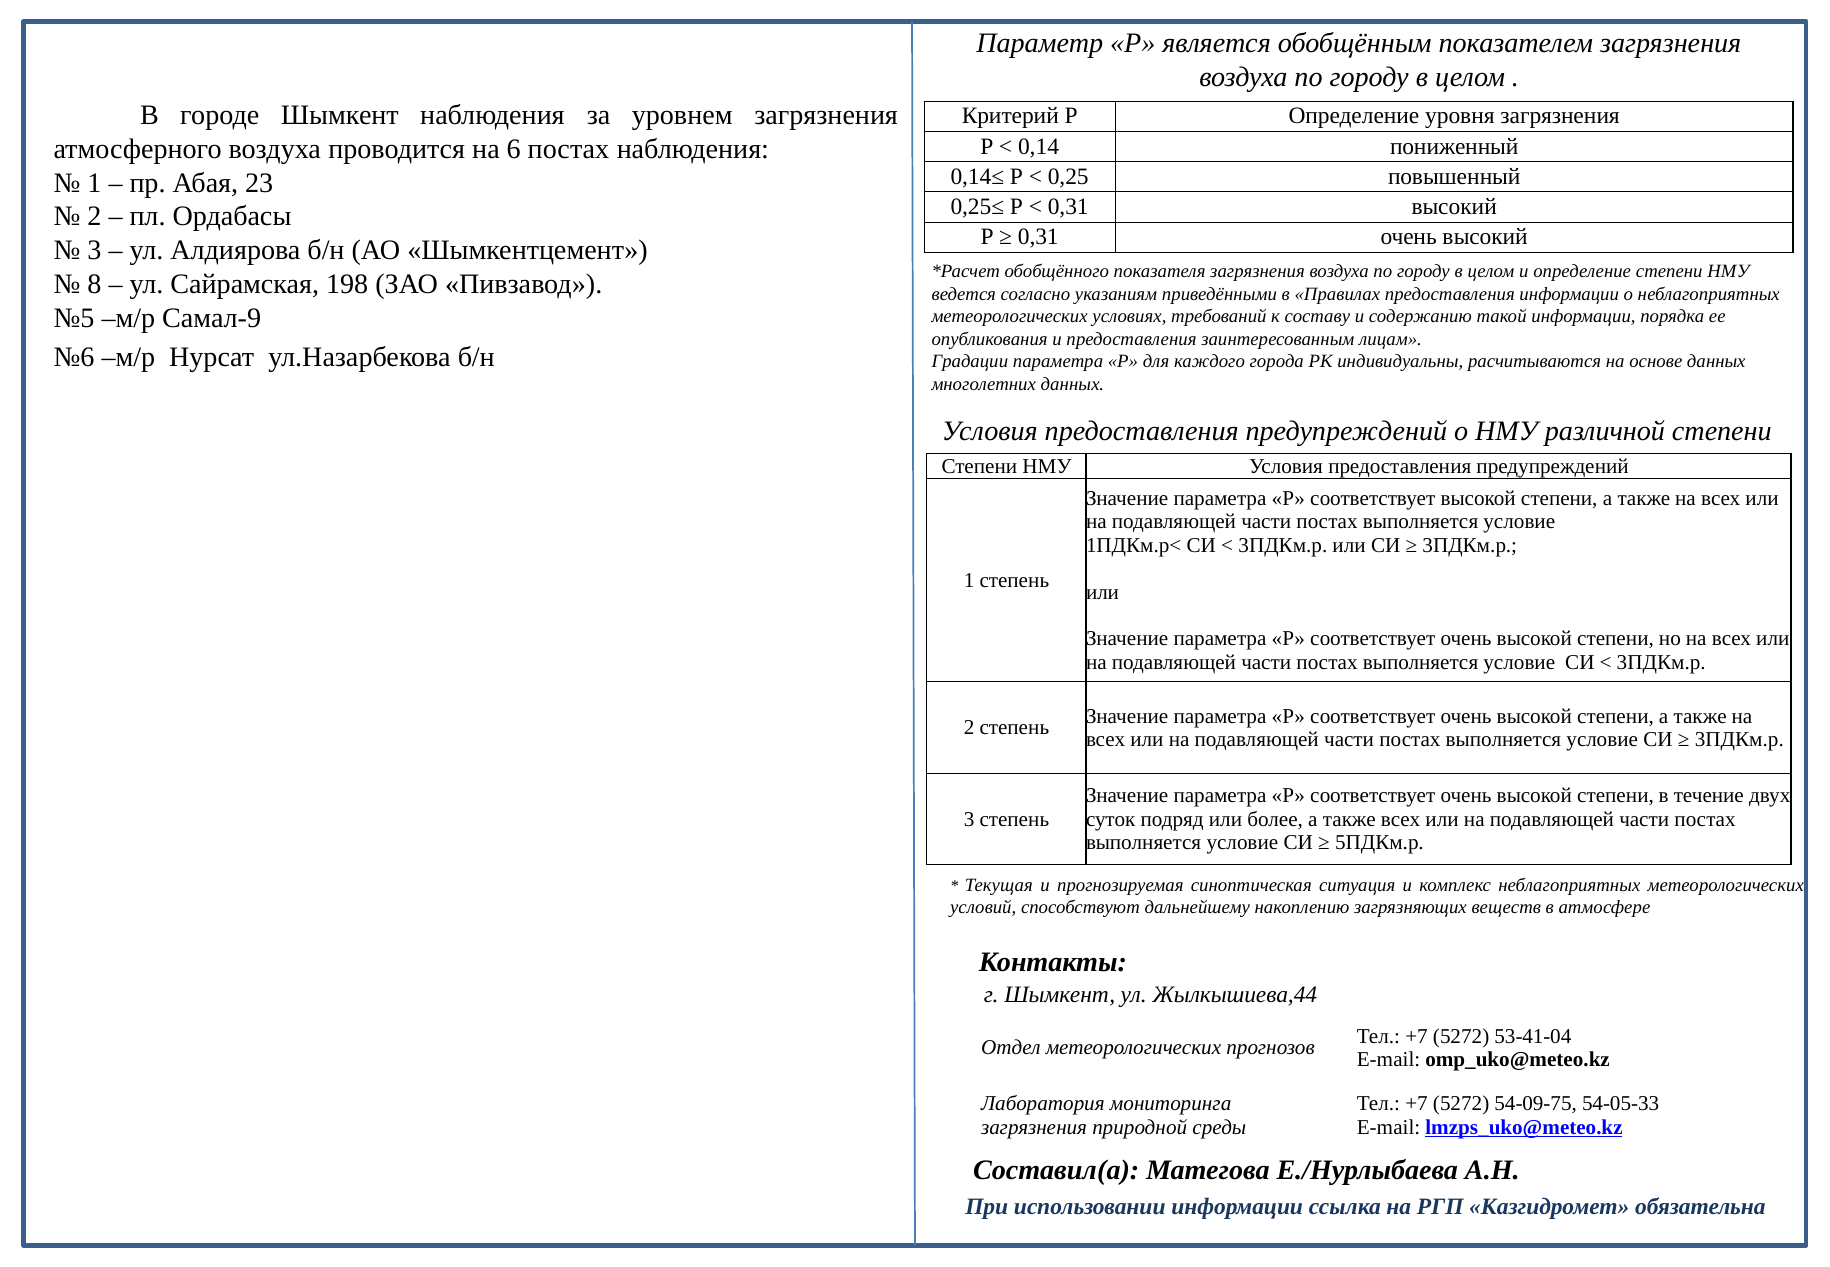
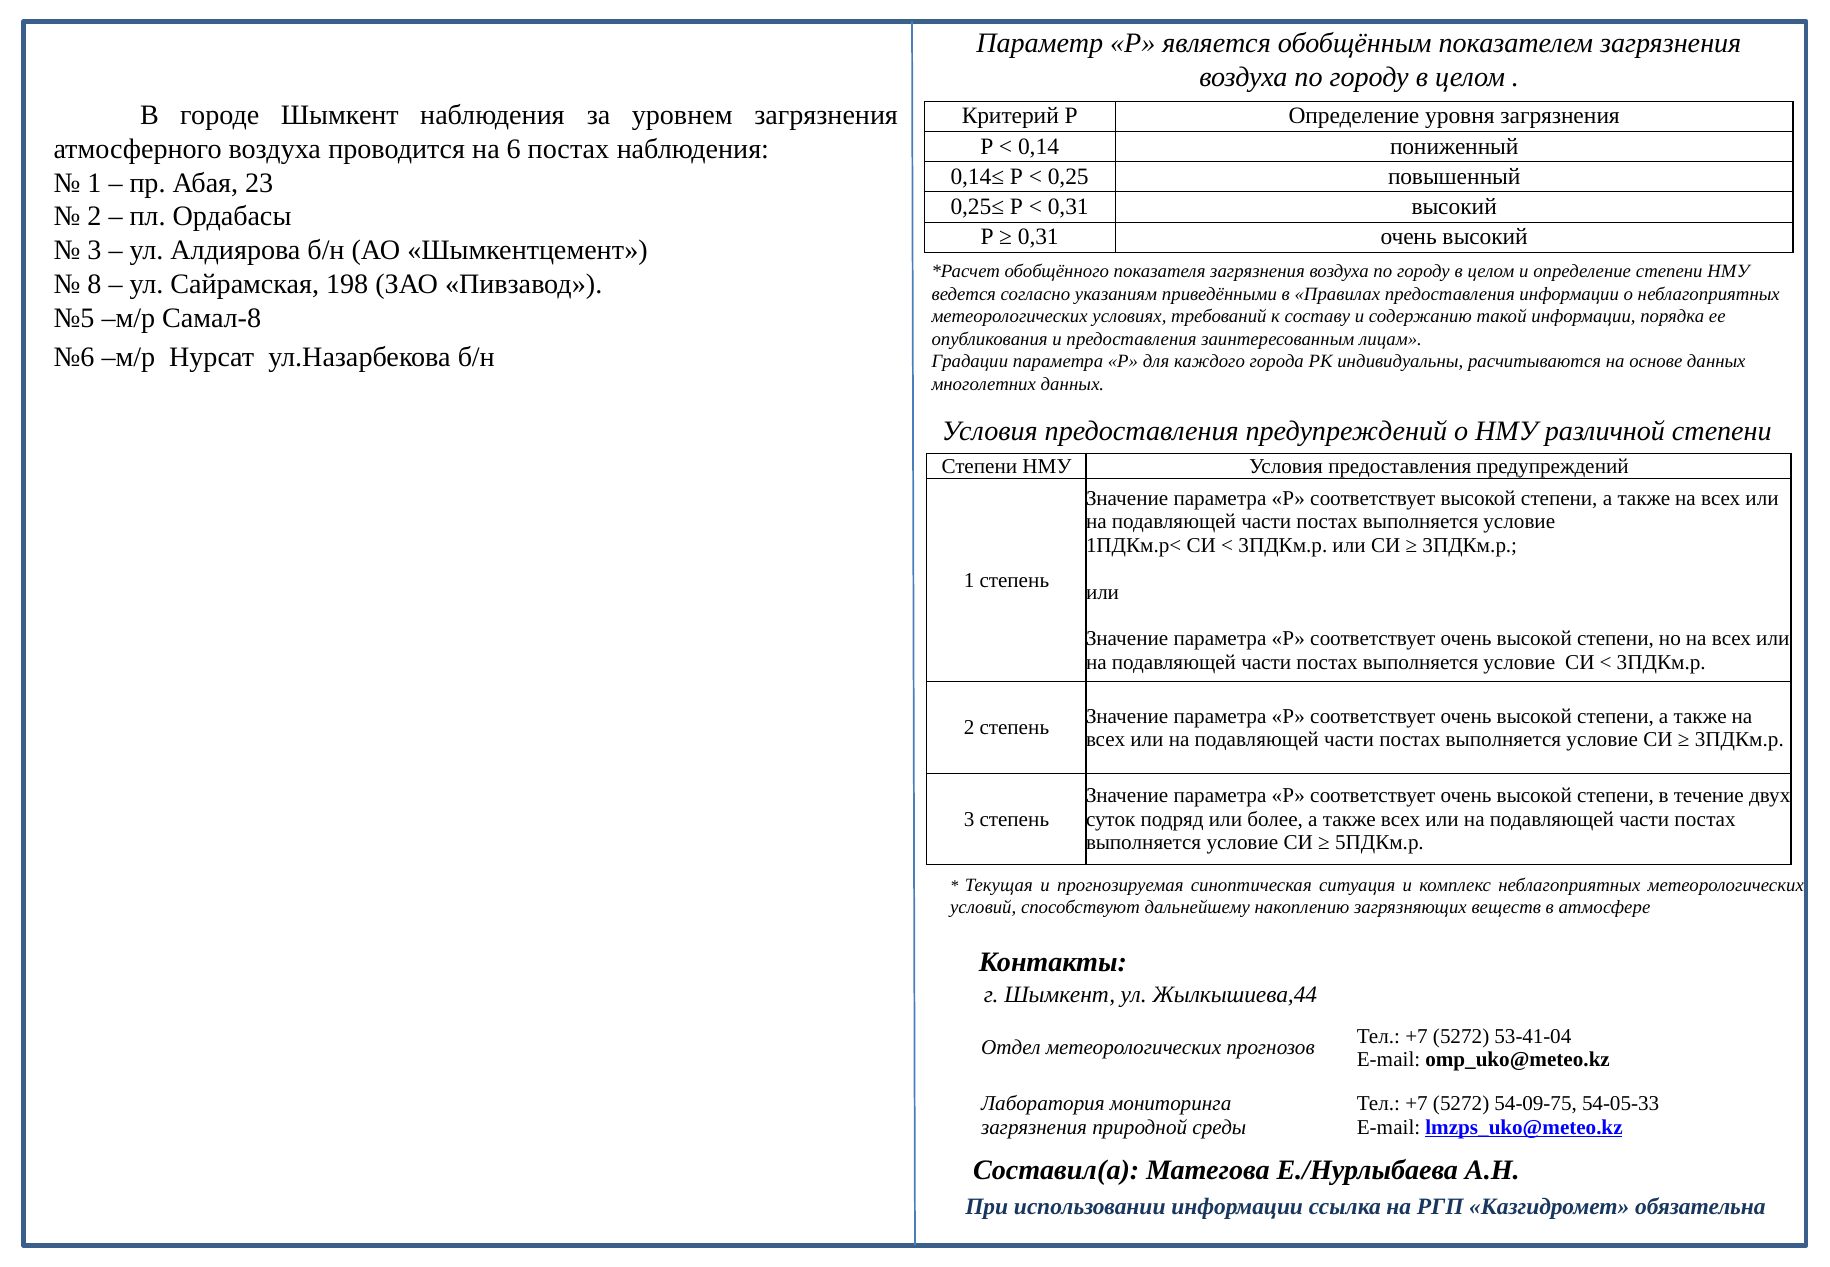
Самал-9: Самал-9 -> Самал-8 (212, 318)
